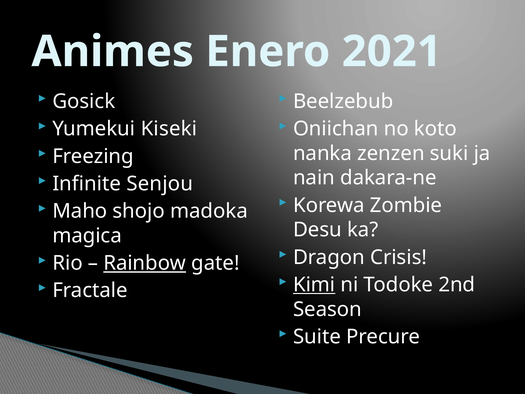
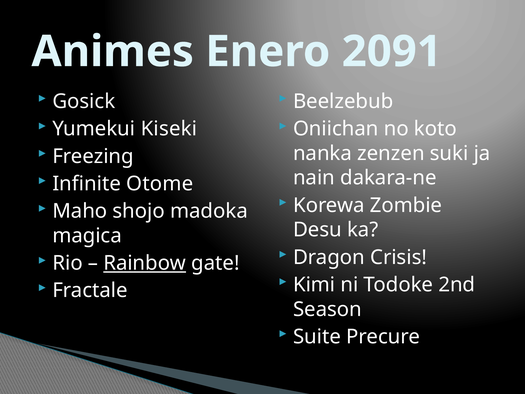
2021: 2021 -> 2091 (392, 52)
Senjou: Senjou -> Otome (160, 184)
Kimi underline: present -> none (314, 285)
